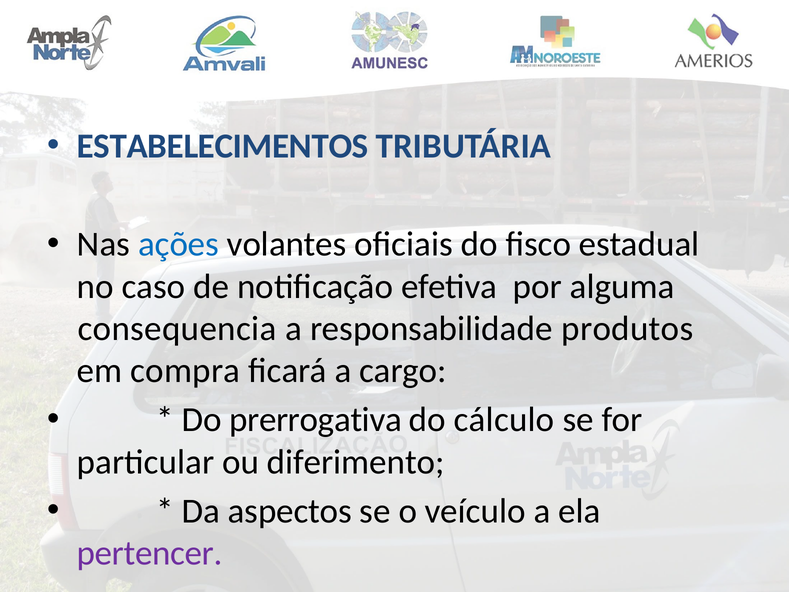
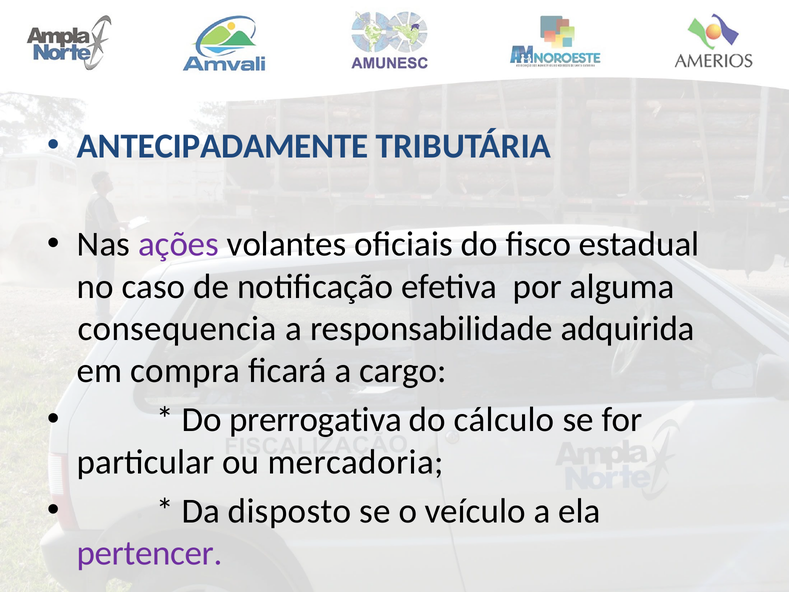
ESTABELECIMENTOS: ESTABELECIMENTOS -> ANTECIPADAMENTE (223, 146)
ações colour: blue -> purple (179, 244)
produtos: produtos -> adquirida (628, 328)
diferimento: diferimento -> mercadoria (356, 462)
aspectos: aspectos -> disposto (290, 511)
